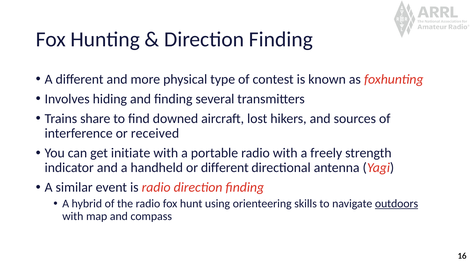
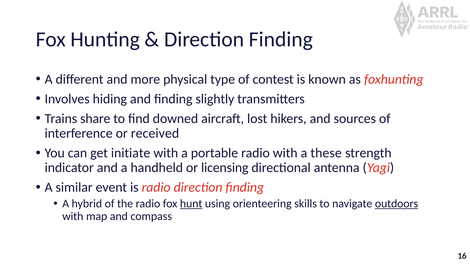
several: several -> slightly (215, 99)
freely: freely -> these (326, 153)
or different: different -> licensing (225, 168)
hunt underline: none -> present (191, 204)
